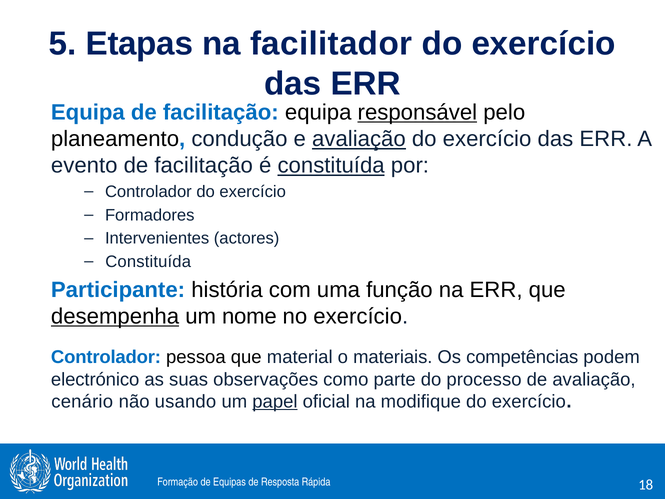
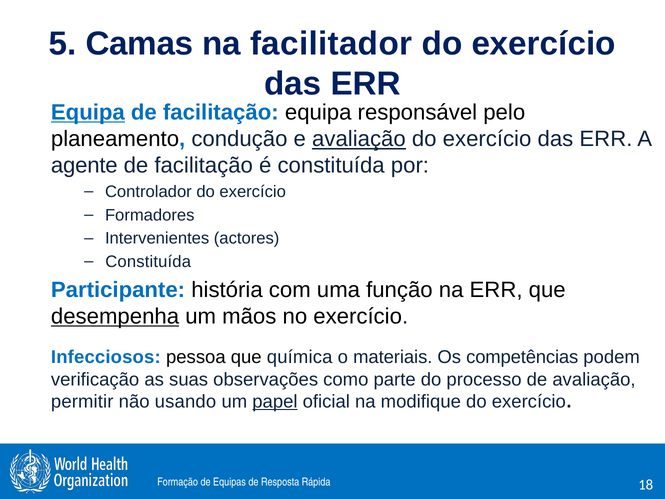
Etapas: Etapas -> Camas (139, 44)
Equipa underline: none -> present (88, 112)
responsável underline: present -> none (417, 112)
evento: evento -> agente (84, 166)
constituída underline: present -> none (331, 166)
nome: nome -> mãos (249, 316)
Controlador: Controlador -> Infecciosos (106, 357)
material: material -> química (300, 357)
electrónico: electrónico -> verificação (95, 379)
cenário: cenário -> permitir (82, 401)
